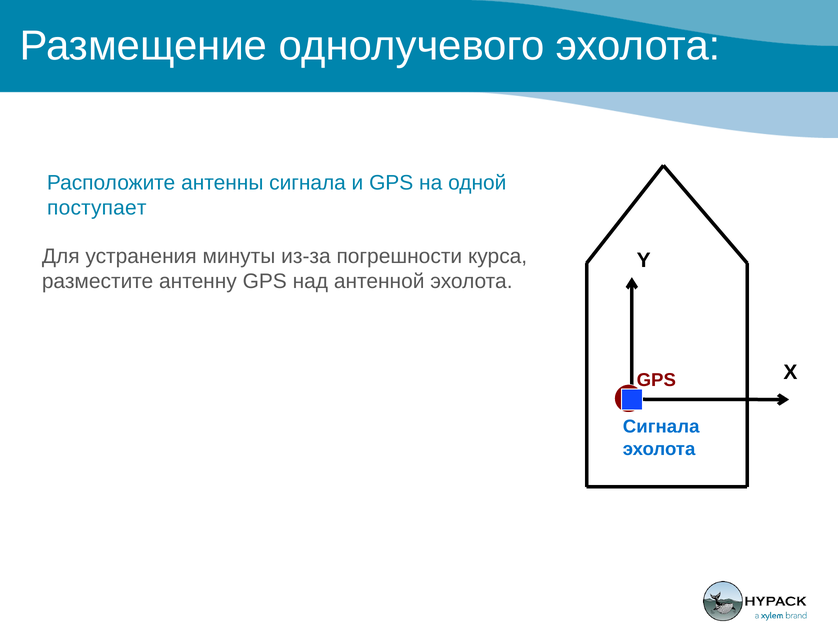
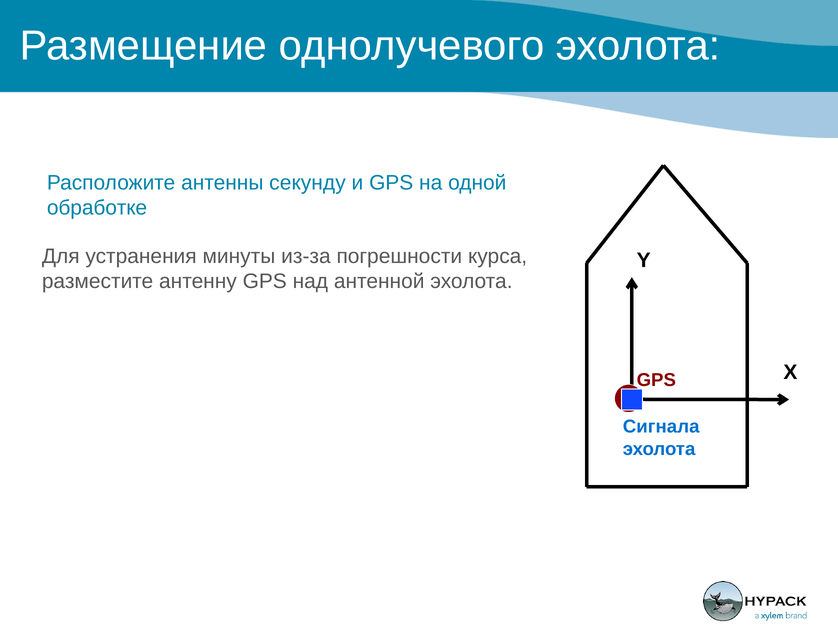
антенны сигнала: сигнала -> секунду (307, 183)
поступает: поступает -> обработке (97, 208)
